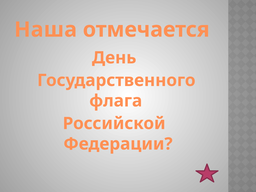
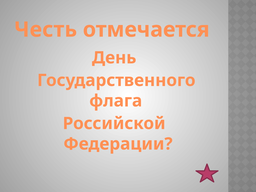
Наша: Наша -> Честь (46, 30)
